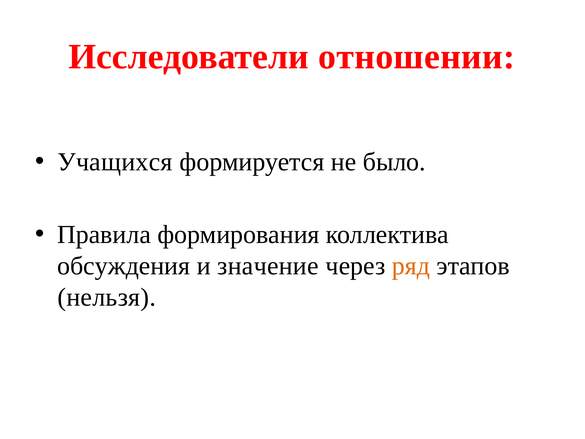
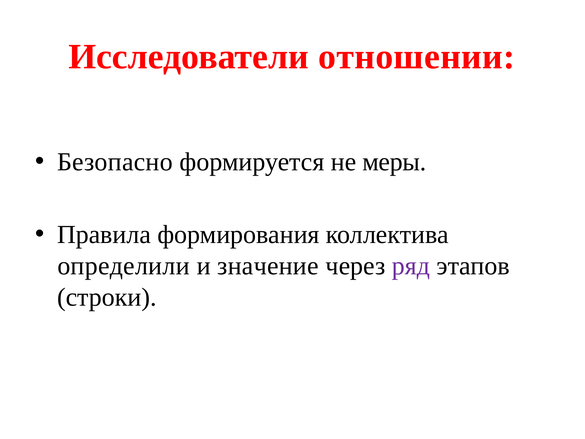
Учащихся: Учащихся -> Безопасно (115, 162)
было: было -> меры (394, 162)
обсуждения: обсуждения -> определили (123, 266)
ряд colour: orange -> purple (411, 266)
нельзя: нельзя -> строки (107, 297)
